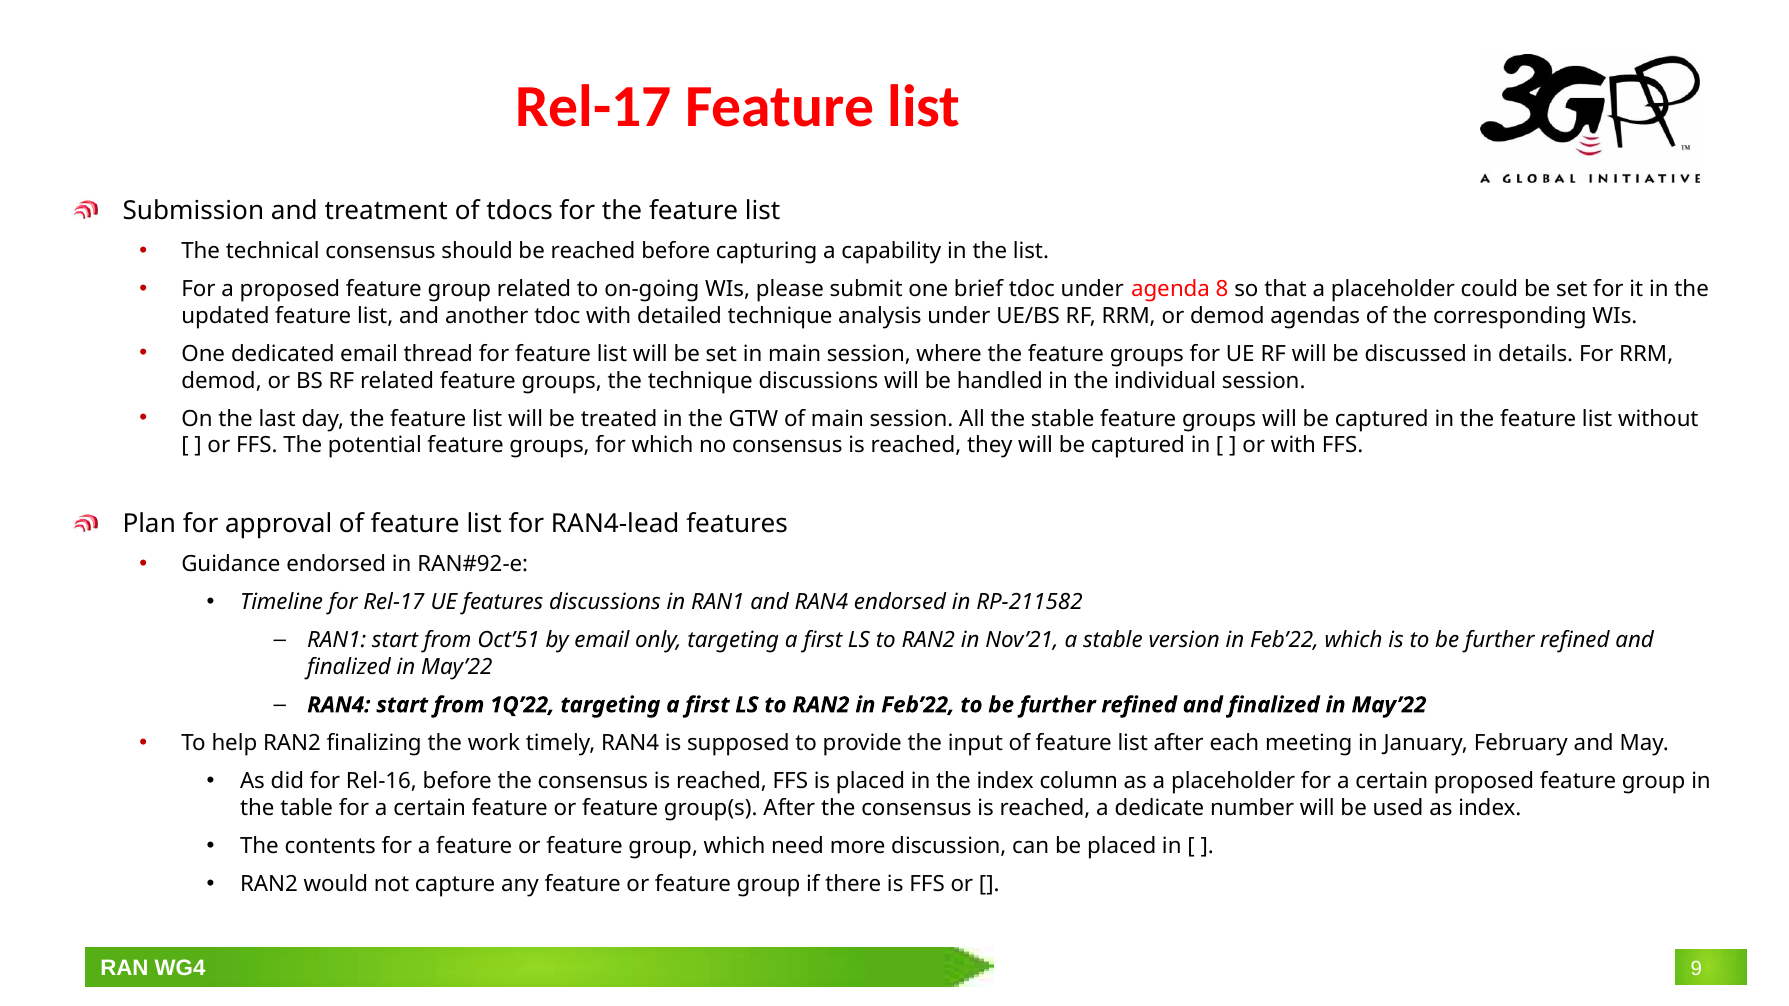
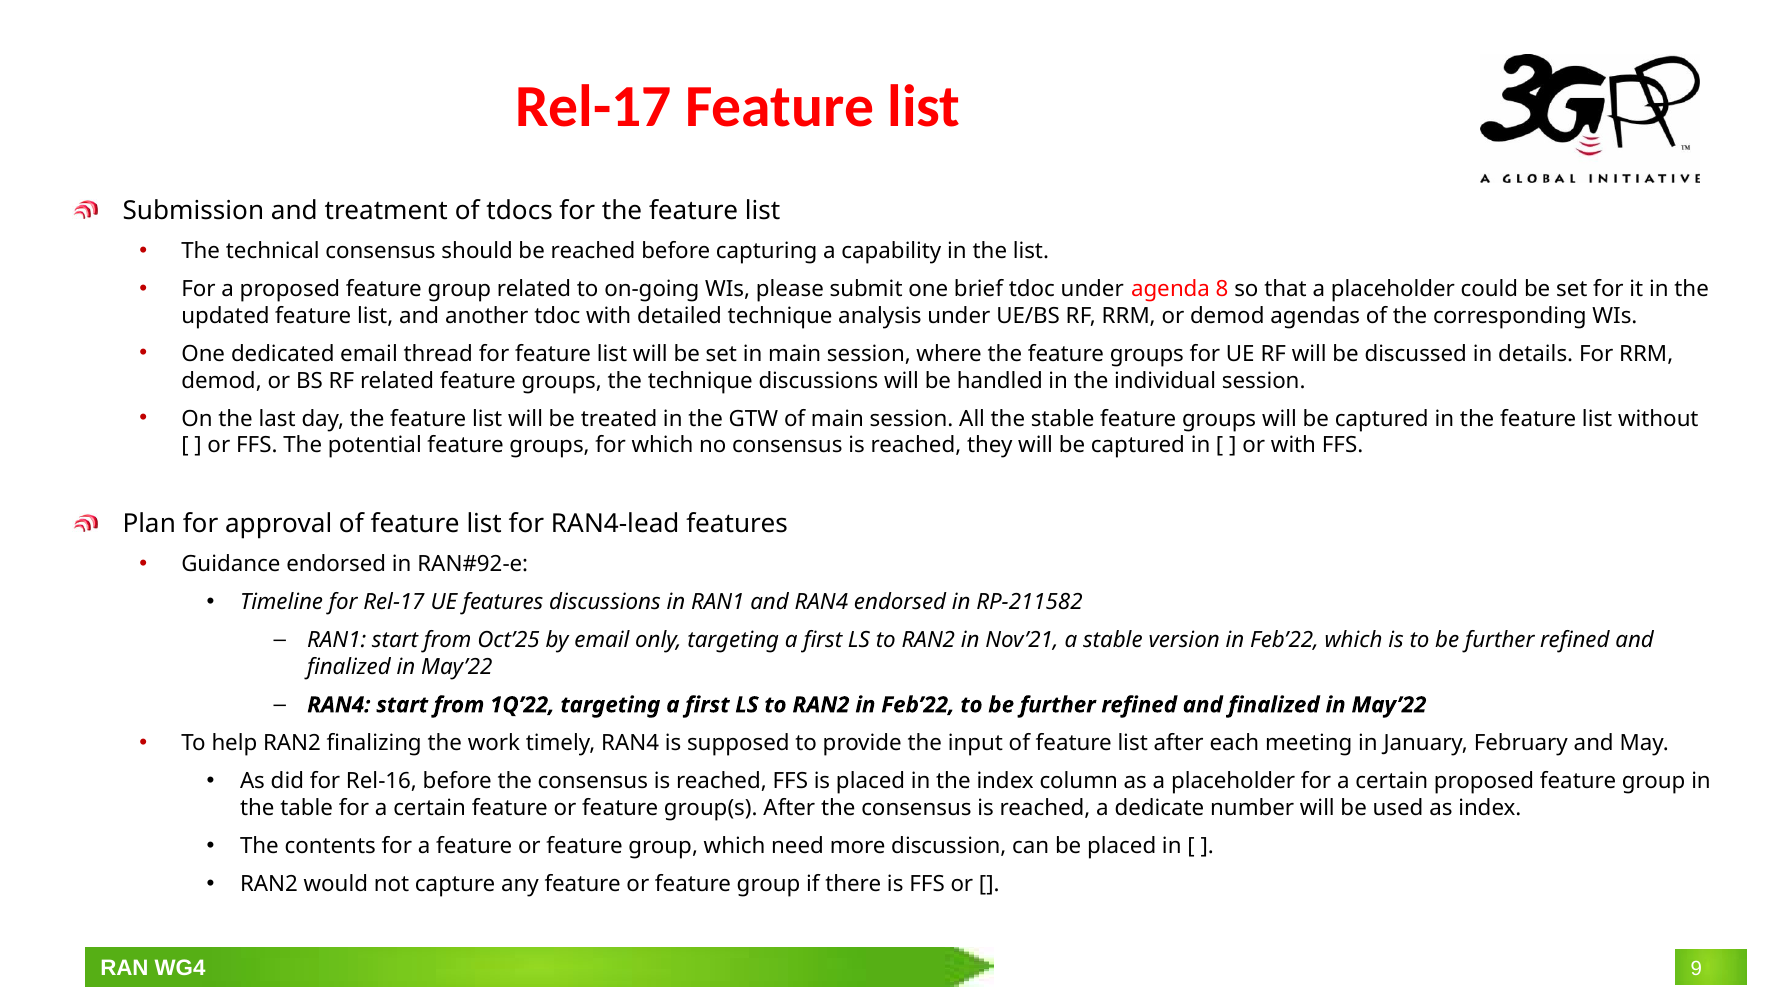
Oct’51: Oct’51 -> Oct’25 (509, 640)
